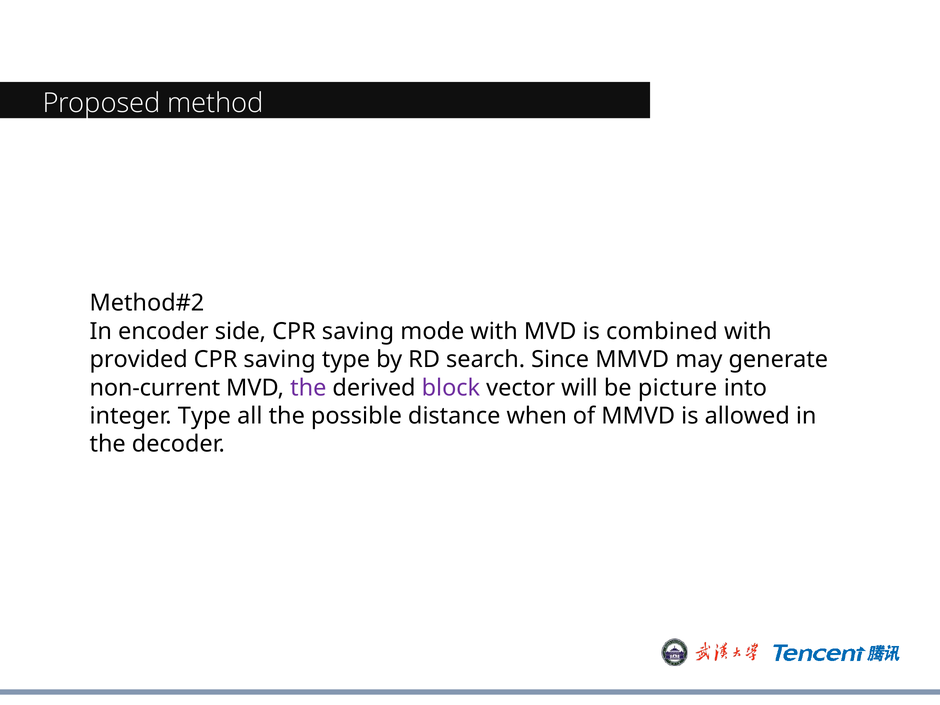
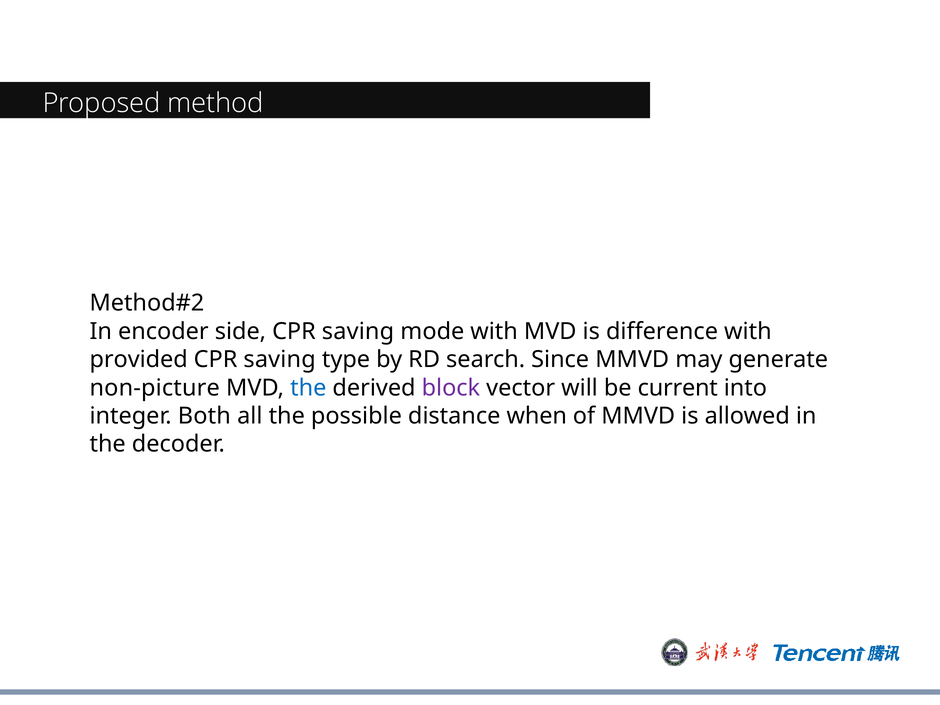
combined: combined -> difference (662, 331)
non-current: non-current -> non-picture (155, 388)
the colour: purple -> blue (308, 388)
picture: picture -> current (678, 388)
integer Type: Type -> Both (204, 416)
